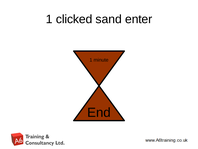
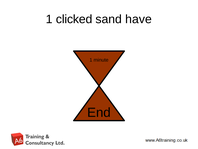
enter: enter -> have (139, 19)
